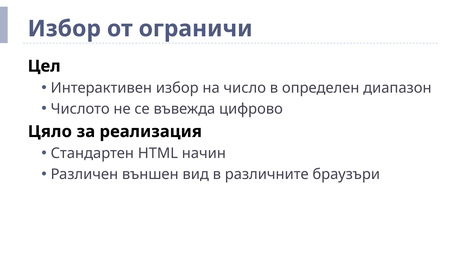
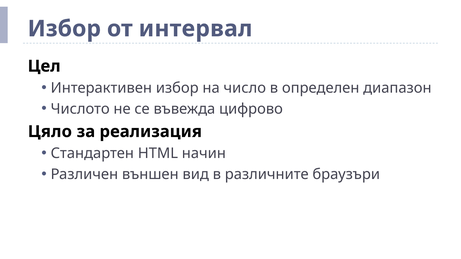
ограничи: ограничи -> интервал (196, 29)
